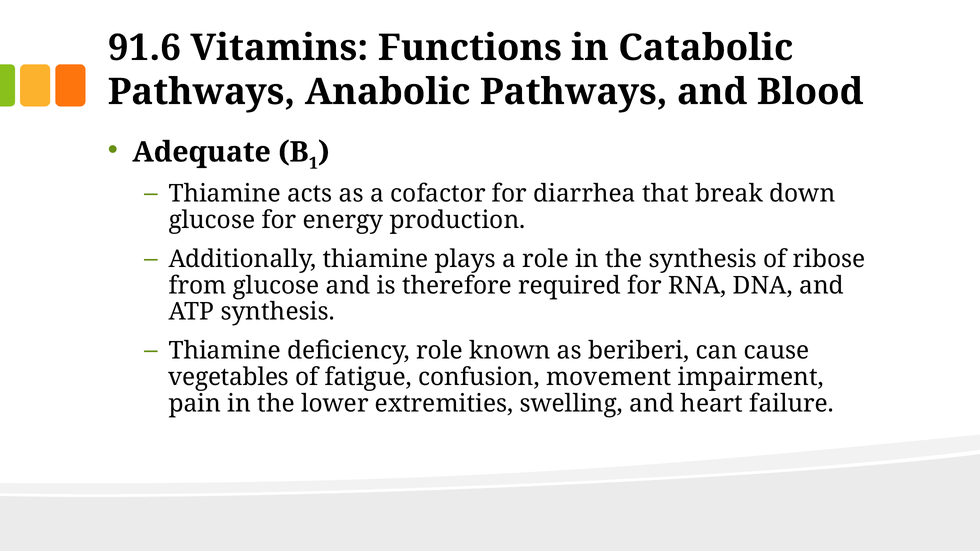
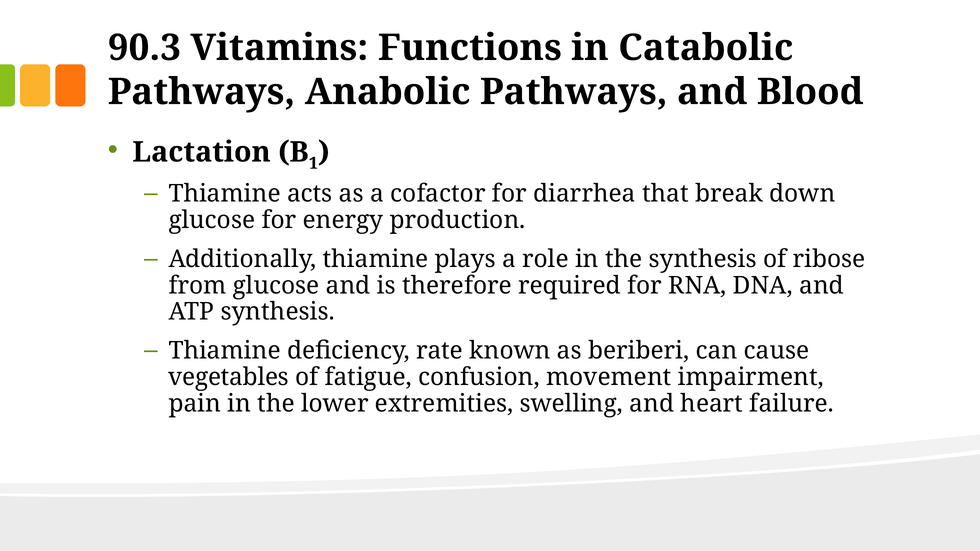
91.6: 91.6 -> 90.3 (144, 48)
Adequate: Adequate -> Lactation (201, 152)
deficiency role: role -> rate (440, 351)
